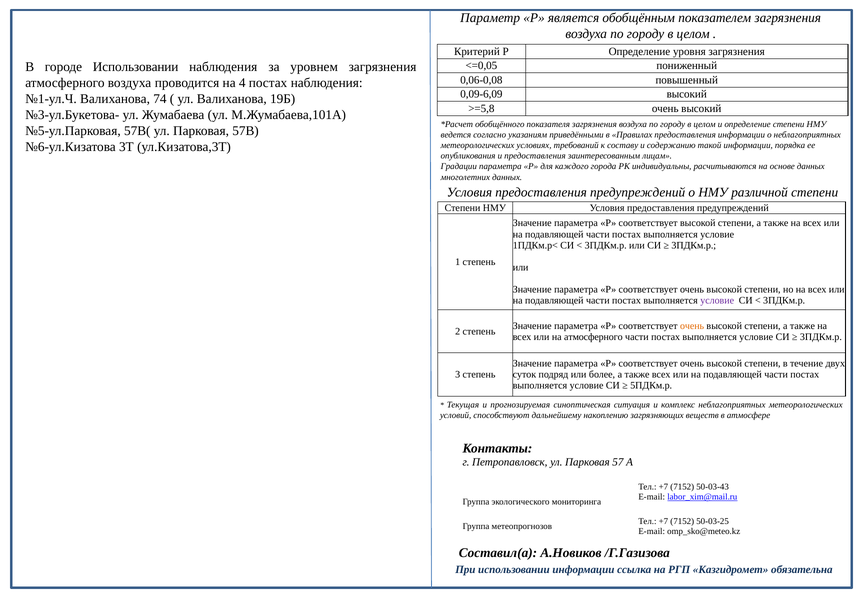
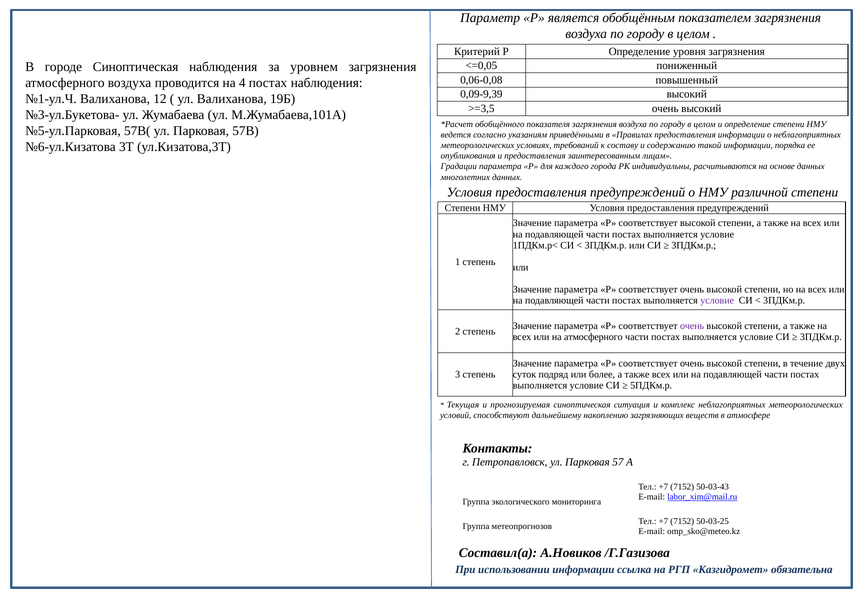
городе Использовании: Использовании -> Синоптическая (136, 67)
0,09-6,09: 0,09-6,09 -> 0,09-9,39 (481, 94)
74: 74 -> 12 (160, 99)
>=5,8: >=5,8 -> >=3,5 (481, 108)
очень colour: orange -> purple (692, 326)
